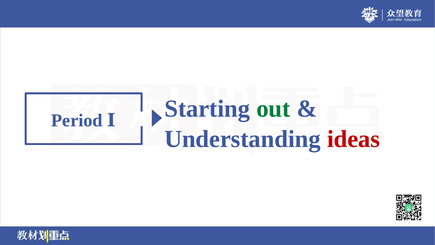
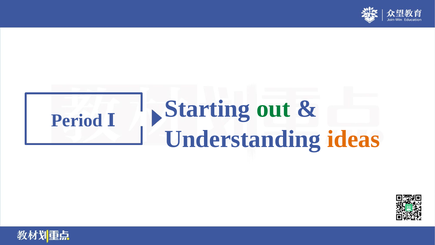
ideas colour: red -> orange (354, 139)
